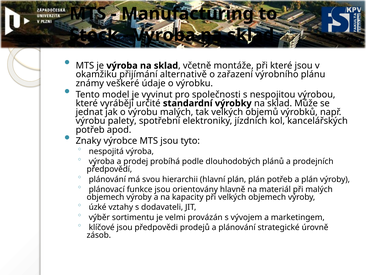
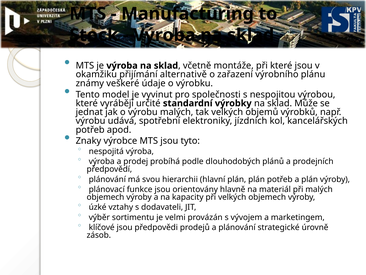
palety: palety -> udává (122, 121)
